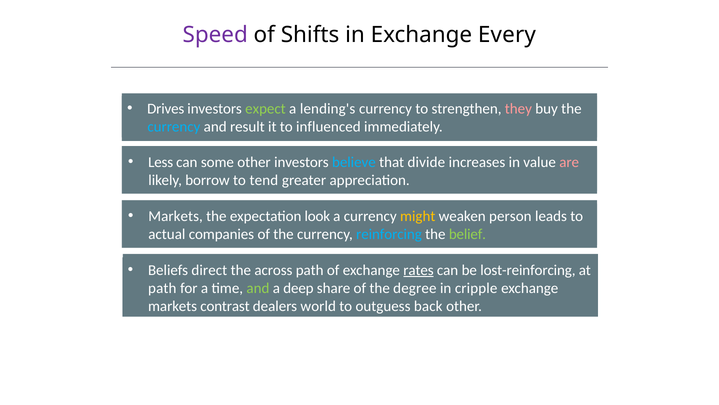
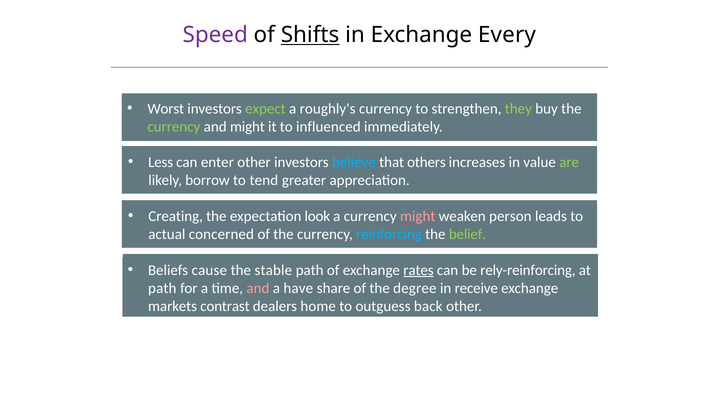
Shifts underline: none -> present (310, 35)
Drives: Drives -> Worst (166, 109)
lending's: lending's -> roughly's (328, 109)
they colour: pink -> light green (518, 109)
currency colour: light blue -> light green (174, 127)
and result: result -> might (247, 127)
some: some -> enter (217, 162)
divide: divide -> others (426, 162)
are colour: pink -> light green (569, 162)
Markets: Markets -> Creating (176, 216)
might colour: yellow -> pink (418, 216)
companies: companies -> concerned (221, 234)
direct: direct -> cause (209, 270)
across: across -> stable (273, 270)
lost-reinforcing: lost-reinforcing -> rely-reinforcing (528, 270)
and colour: light green -> pink (258, 288)
deep: deep -> have (298, 288)
cripple: cripple -> receive (476, 288)
world: world -> home (318, 306)
